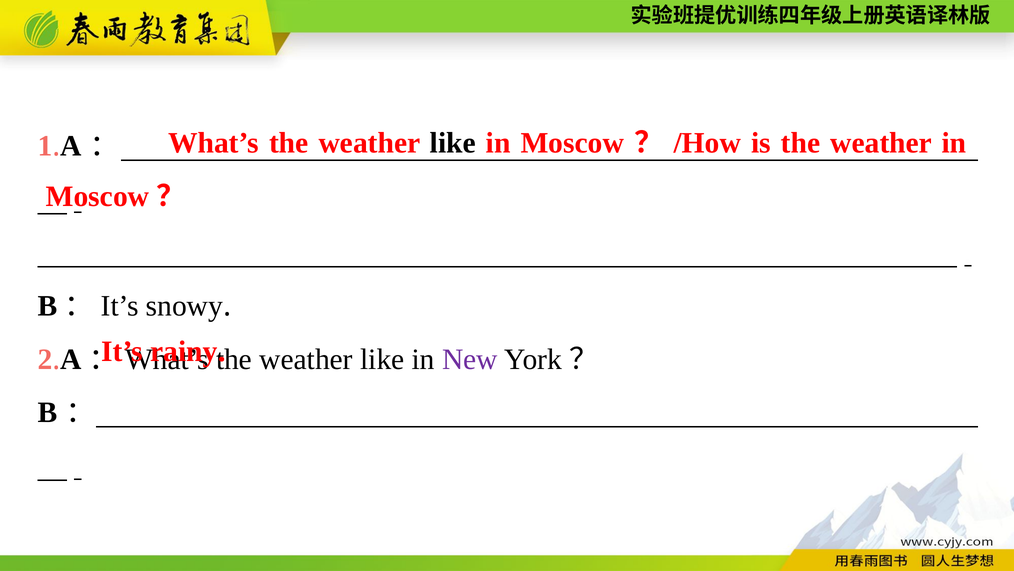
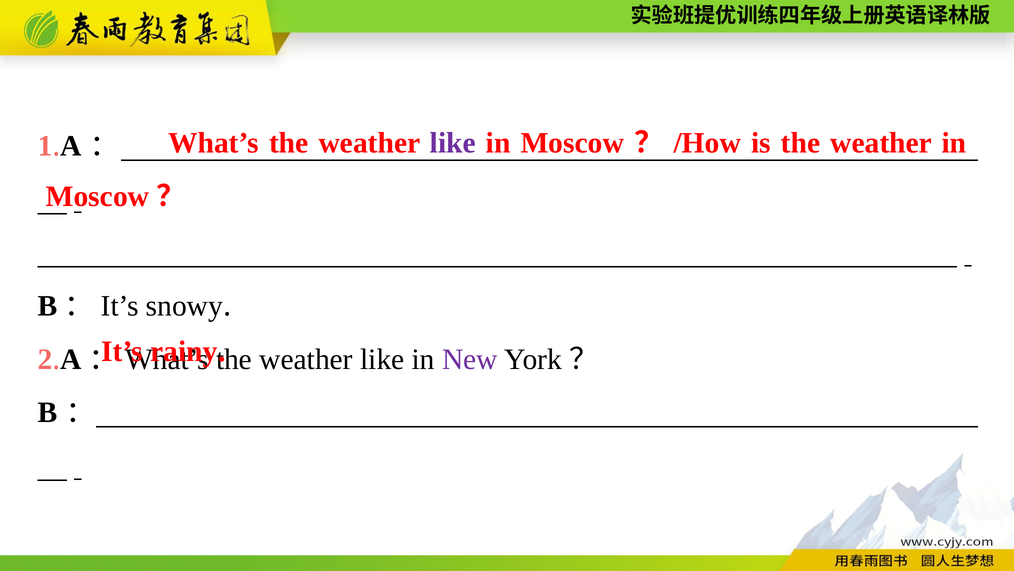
like colour: black -> purple (453, 143)
